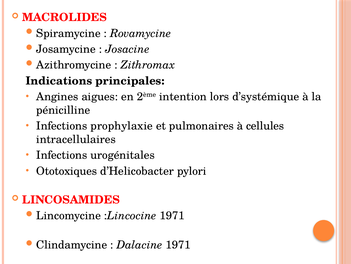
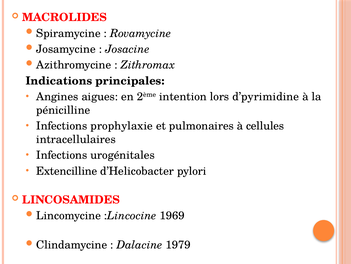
d’systémique: d’systémique -> d’pyrimidine (266, 96)
Ototoxiques: Ototoxiques -> Extencilline (67, 171)
:Lincocine 1971: 1971 -> 1969 (172, 215)
Dalacine 1971: 1971 -> 1979 (178, 244)
